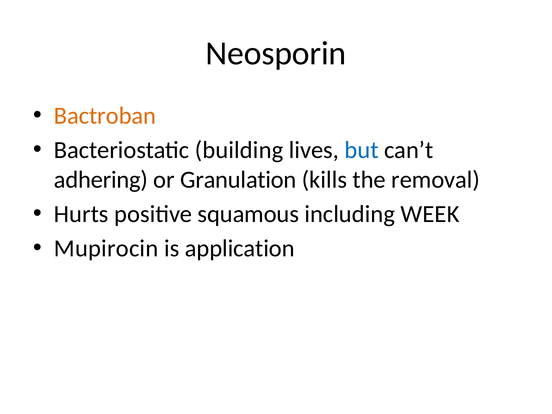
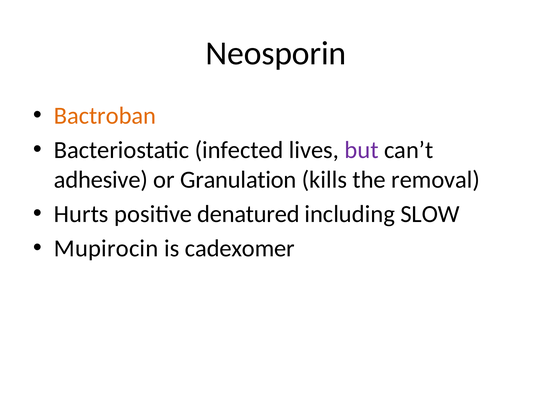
building: building -> infected (239, 150)
but colour: blue -> purple (362, 150)
adhering: adhering -> adhesive (101, 180)
squamous: squamous -> denatured (248, 214)
WEEK: WEEK -> SLOW (430, 214)
application: application -> cadexomer (240, 248)
